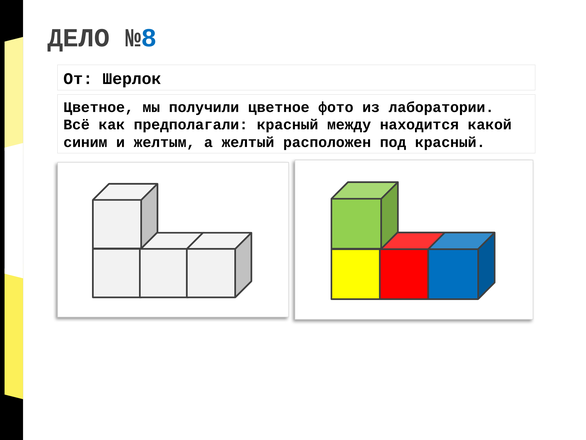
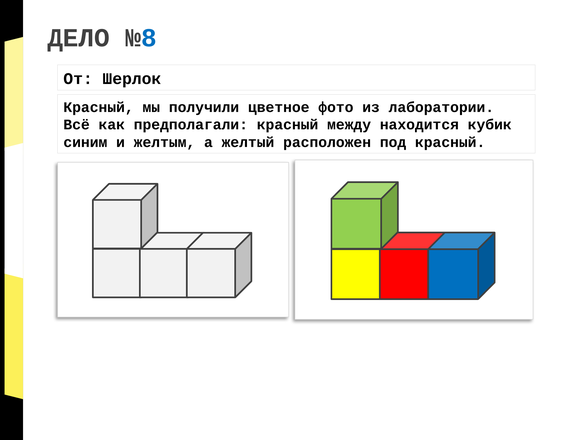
Цветное: Цветное -> Красный (99, 107)
какой: какой -> кубик (490, 125)
